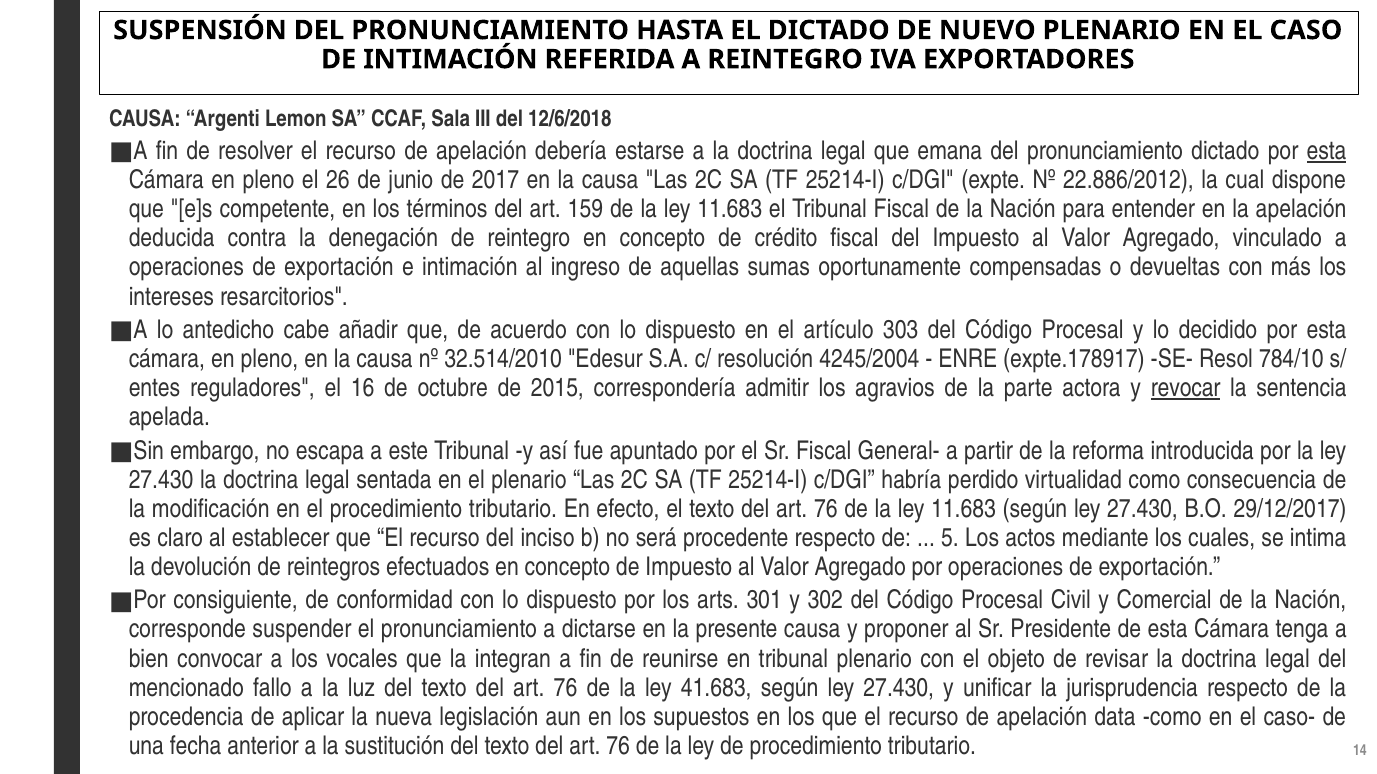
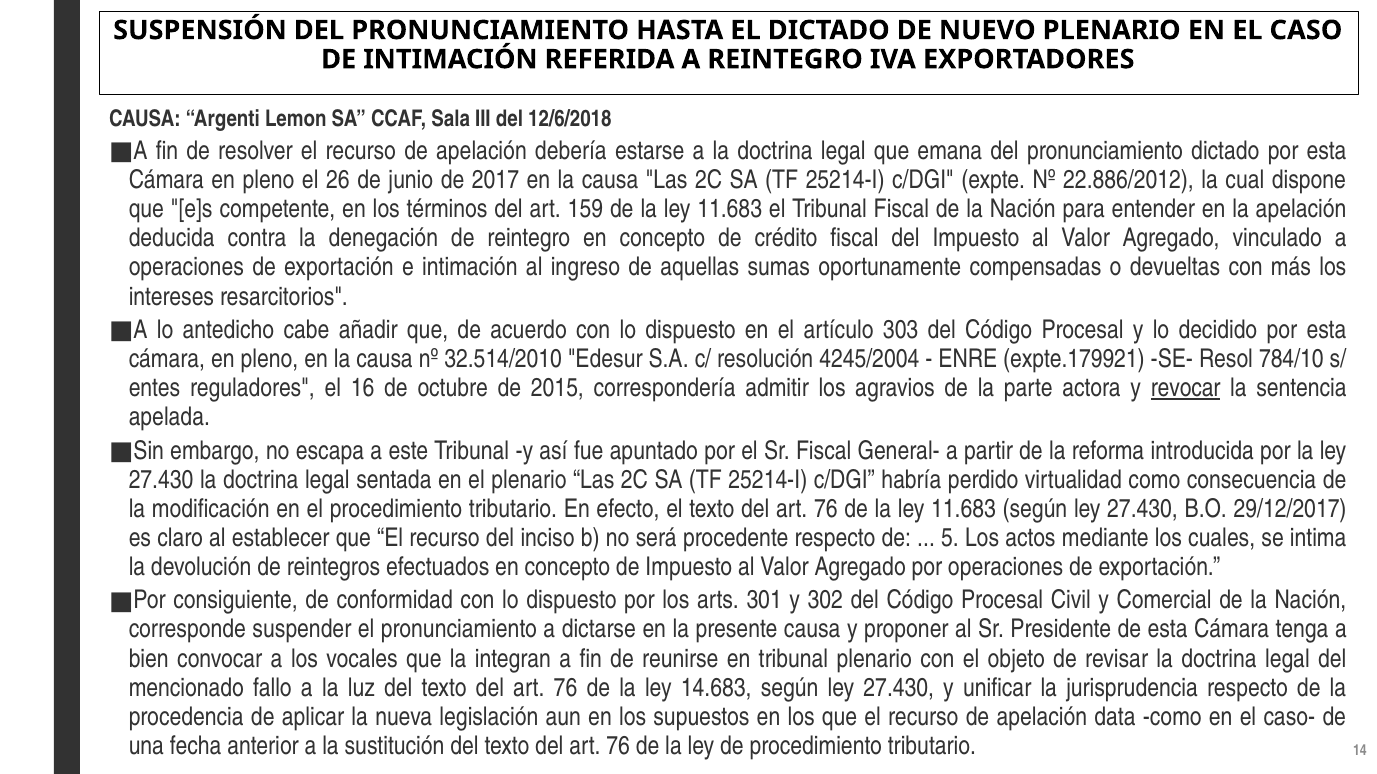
esta underline: present -> none (1326, 151)
expte.178917: expte.178917 -> expte.179921 (1074, 359)
41.683: 41.683 -> 14.683 (716, 688)
